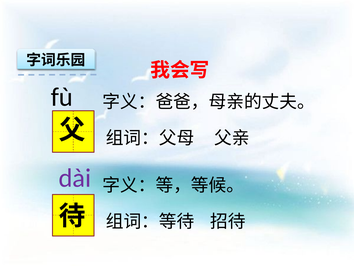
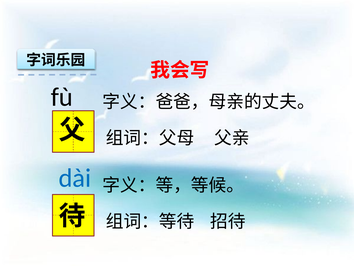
dài colour: purple -> blue (75, 178)
